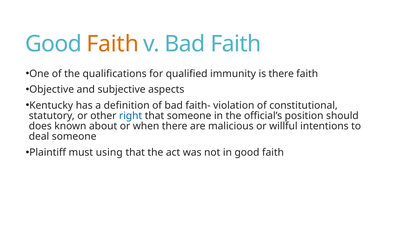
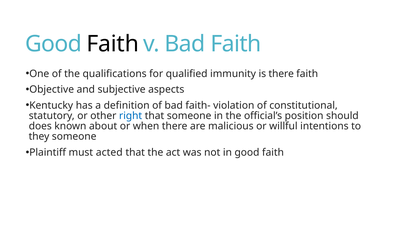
Faith colour: orange -> black (113, 44)
deal: deal -> they (39, 137)
using: using -> acted (109, 153)
